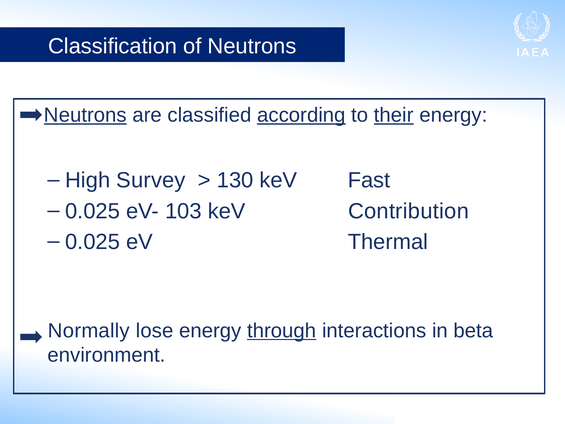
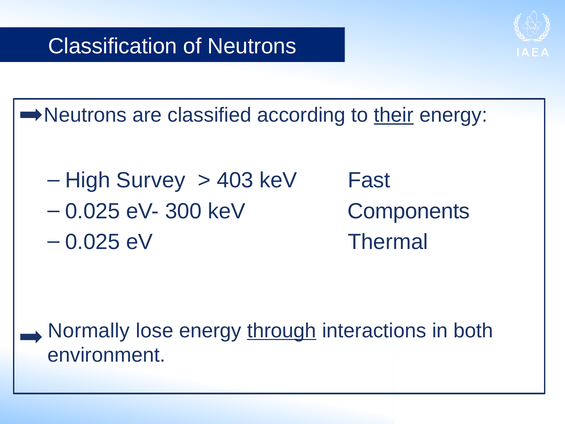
Neutrons underline: present -> none (85, 115)
according underline: present -> none (301, 115)
130: 130 -> 403 (235, 180)
103: 103 -> 300 (183, 211)
Contribution: Contribution -> Components (409, 211)
beta: beta -> both (473, 331)
